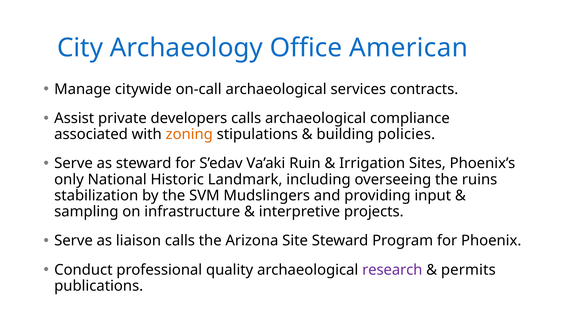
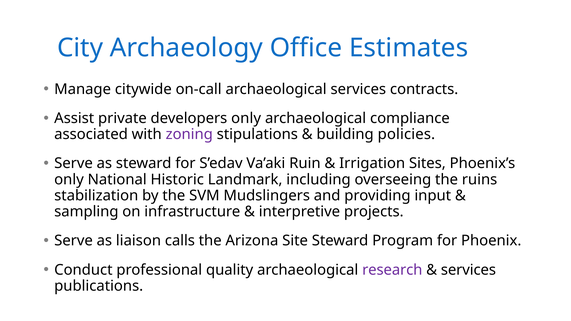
American: American -> Estimates (409, 48)
developers calls: calls -> only (246, 118)
zoning colour: orange -> purple (189, 134)
permits: permits -> services (468, 270)
